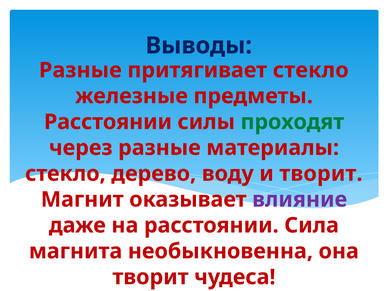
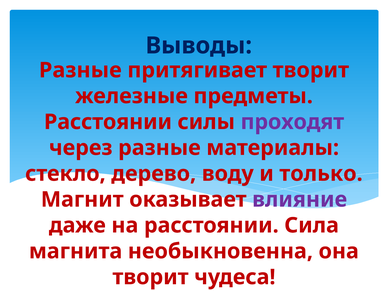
притягивает стекло: стекло -> творит (311, 70)
проходят colour: green -> purple (292, 122)
и творит: творит -> только (321, 174)
